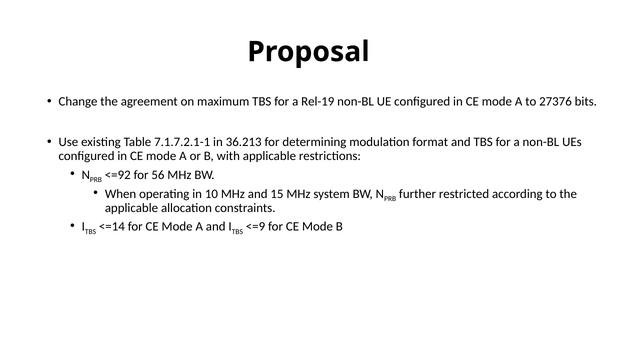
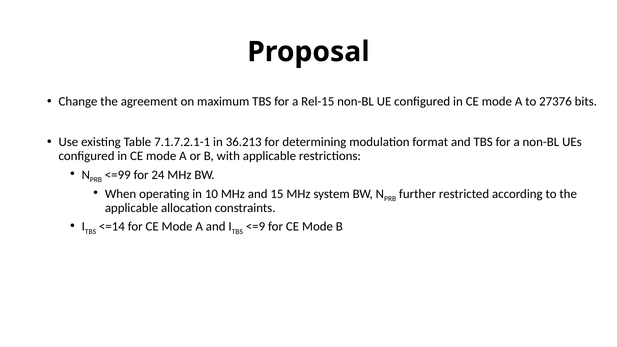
Rel-19: Rel-19 -> Rel-15 (318, 102)
<=92: <=92 -> <=99 (118, 175)
56: 56 -> 24 (158, 175)
